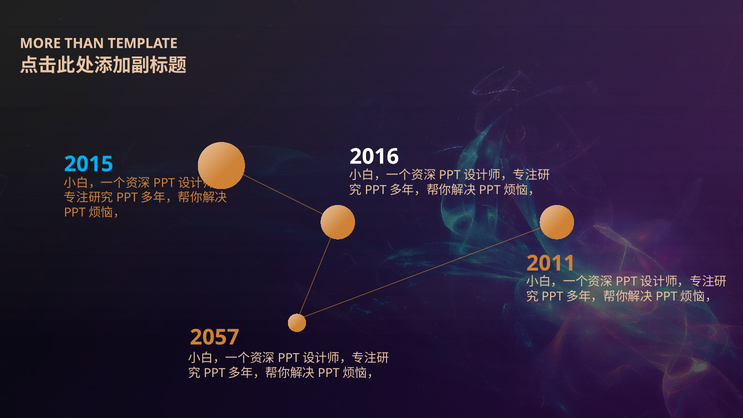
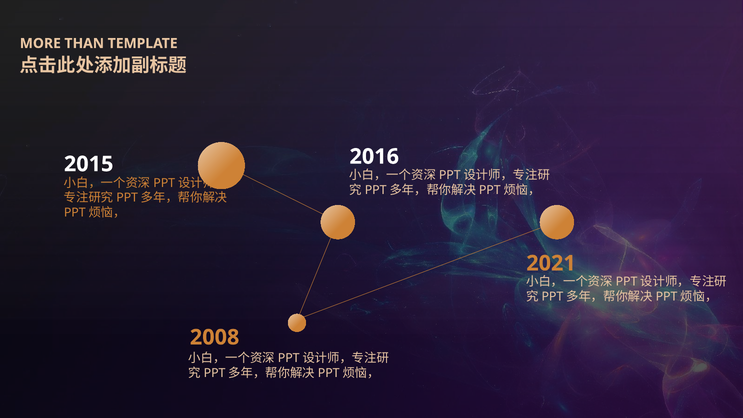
2015 colour: light blue -> white (89, 164)
2011: 2011 -> 2021 (551, 263)
2057: 2057 -> 2008 (215, 337)
